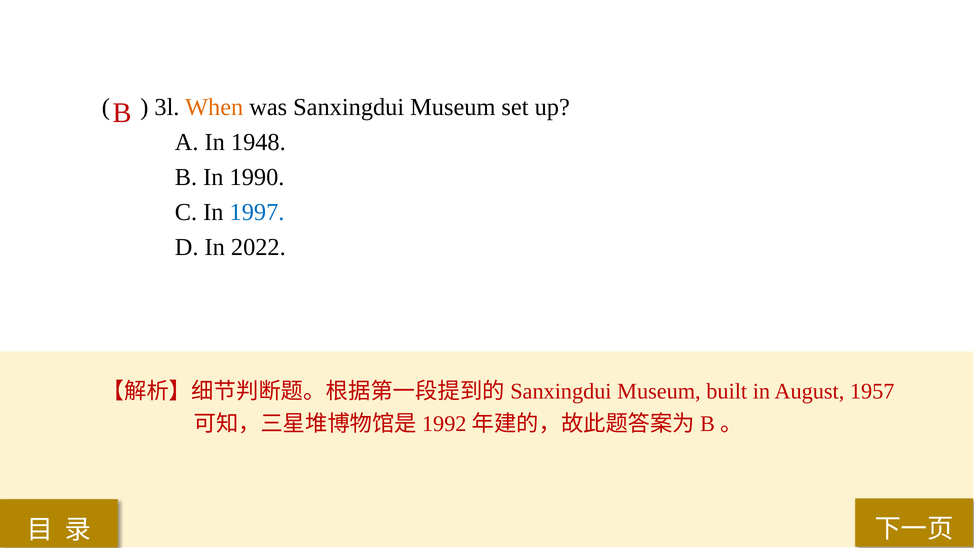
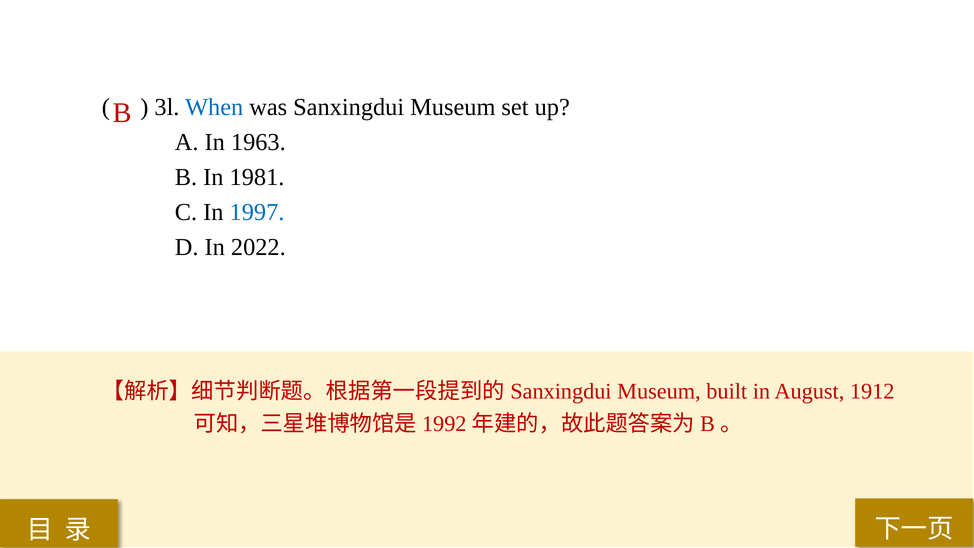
When colour: orange -> blue (214, 107)
1948: 1948 -> 1963 (258, 142)
1990: 1990 -> 1981 (257, 177)
1957: 1957 -> 1912 (872, 391)
